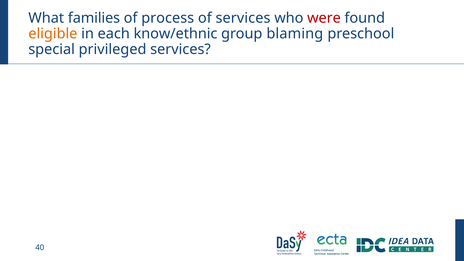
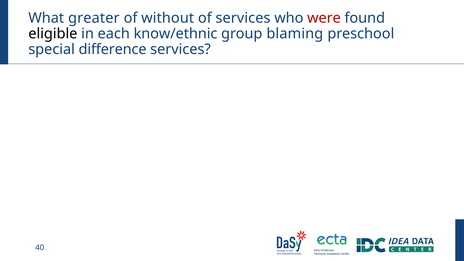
families: families -> greater (94, 18)
process: process -> without (168, 18)
eligible colour: orange -> black (53, 34)
privileged: privileged -> difference (113, 49)
